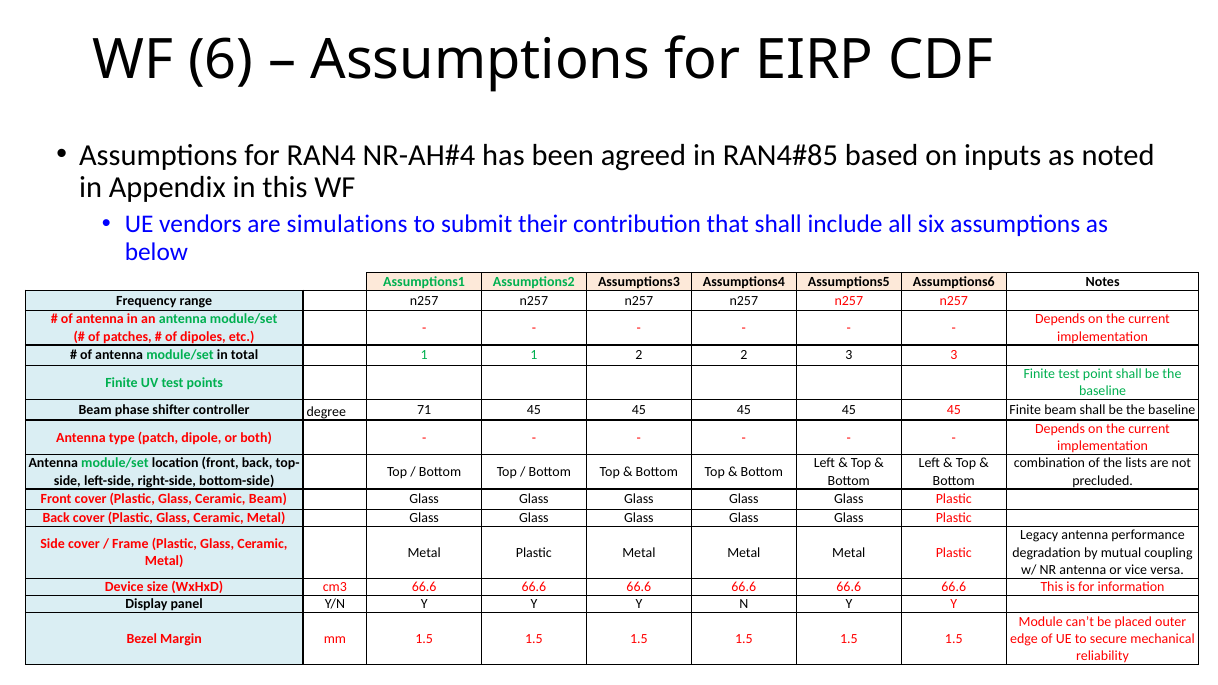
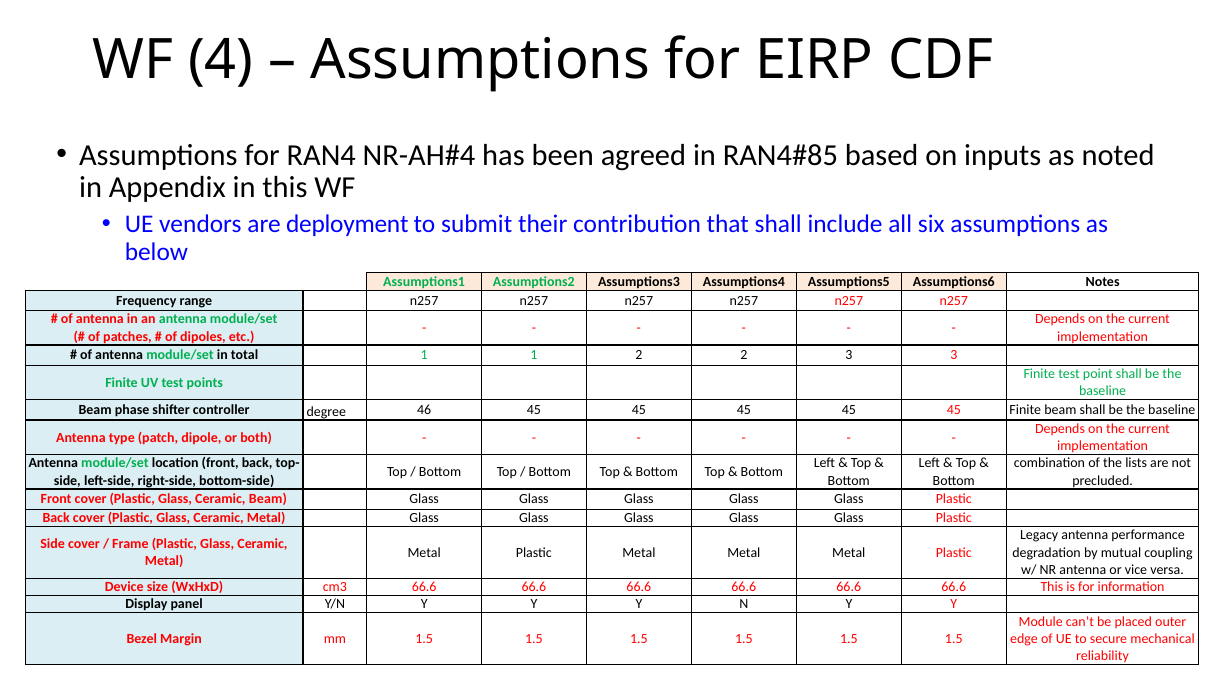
6: 6 -> 4 (221, 60)
simulations: simulations -> deployment (347, 224)
71: 71 -> 46 (424, 410)
